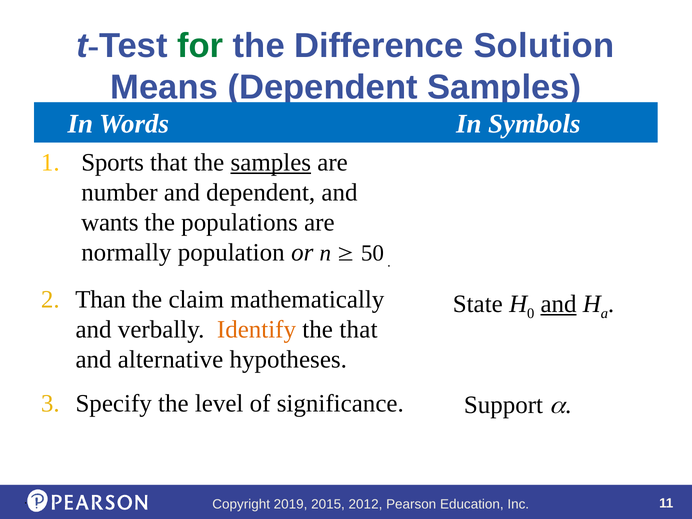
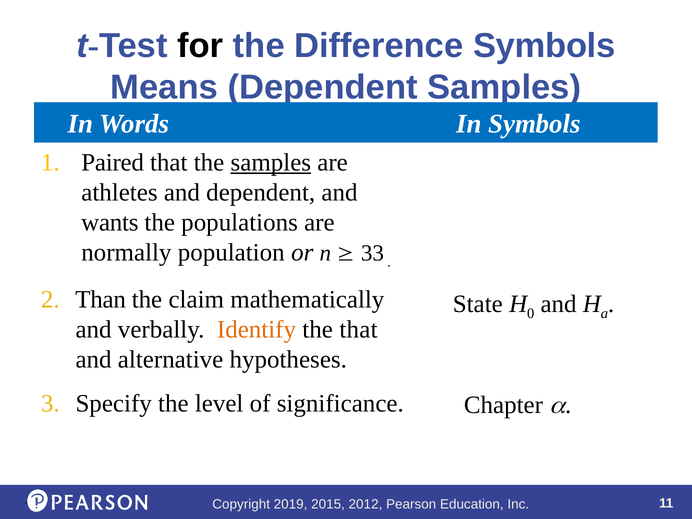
for colour: green -> black (200, 46)
Difference Solution: Solution -> Symbols (544, 46)
Sports: Sports -> Paired (113, 163)
number: number -> athletes (119, 193)
50: 50 -> 33 (372, 253)
and underline: present -> none (559, 304)
Support: Support -> Chapter (503, 405)
